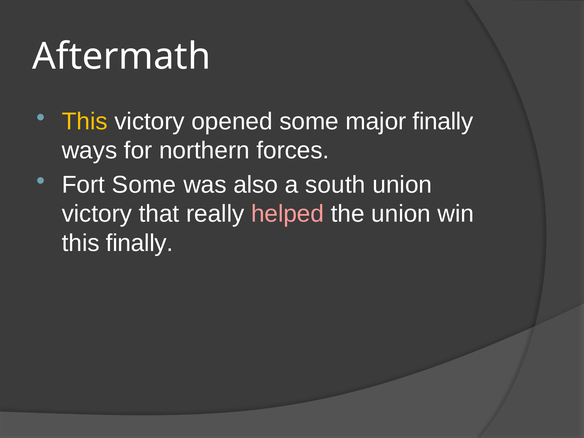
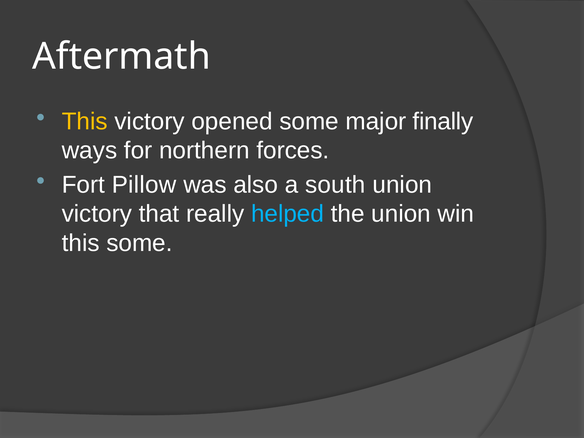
Fort Some: Some -> Pillow (144, 185)
helped colour: pink -> light blue (288, 214)
this finally: finally -> some (139, 243)
